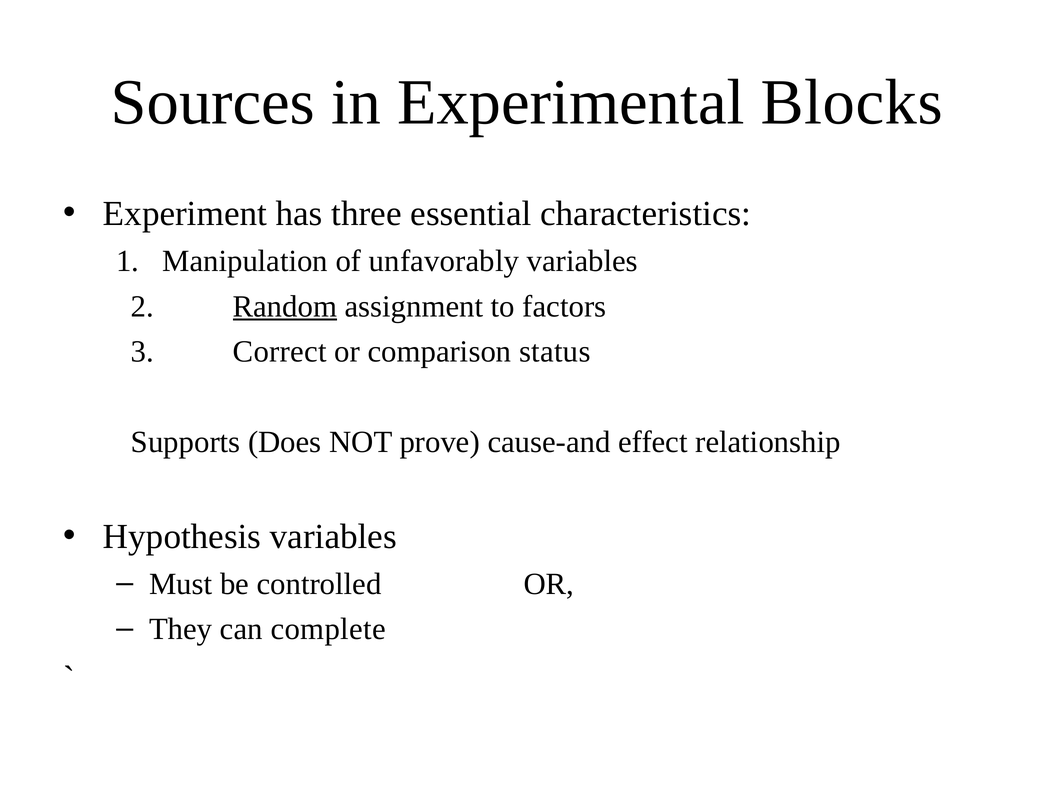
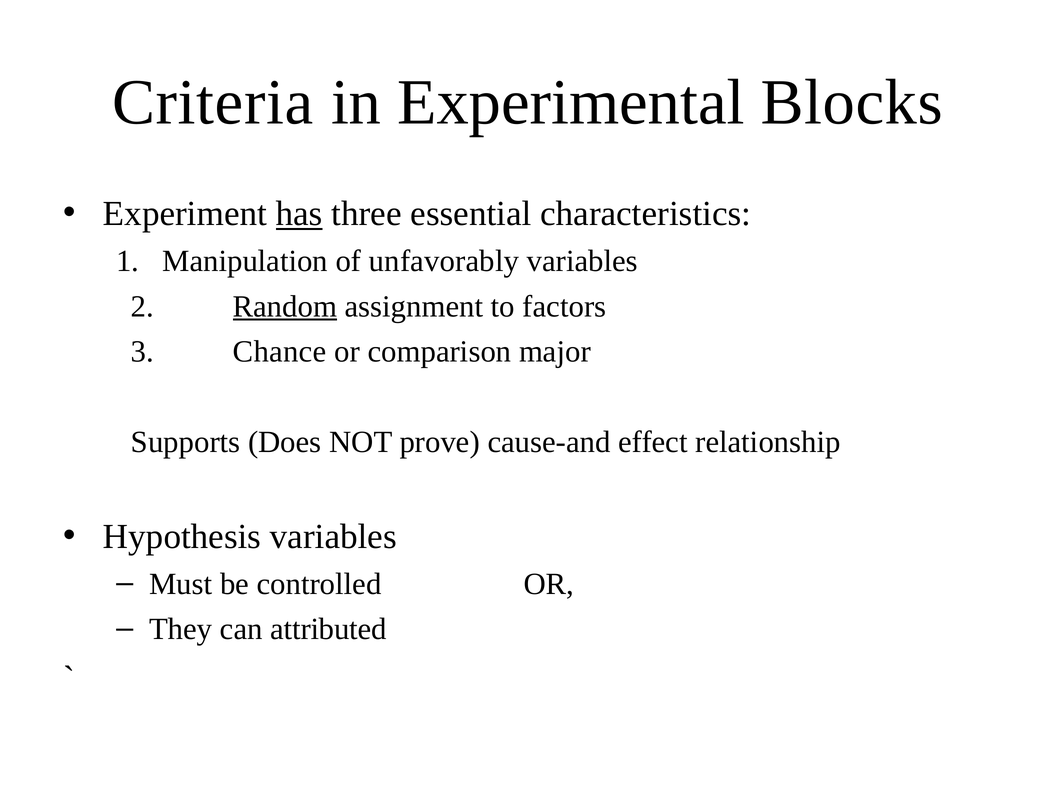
Sources: Sources -> Criteria (213, 102)
has underline: none -> present (299, 214)
Correct: Correct -> Chance (280, 352)
status: status -> major (555, 352)
complete: complete -> attributed (329, 629)
